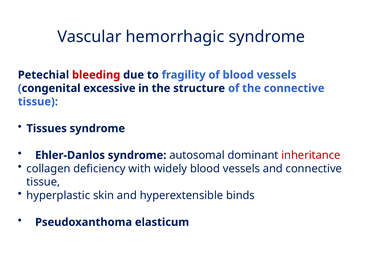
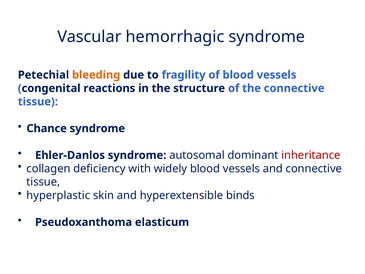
bleeding colour: red -> orange (96, 75)
excessive: excessive -> reactions (109, 88)
Tissues: Tissues -> Chance (47, 128)
